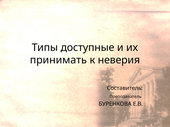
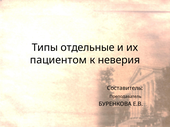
доступные: доступные -> отдельные (88, 48)
принимать: принимать -> пациентом (58, 60)
